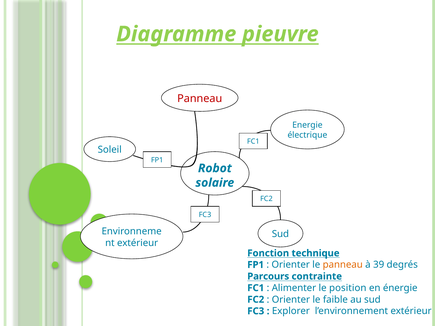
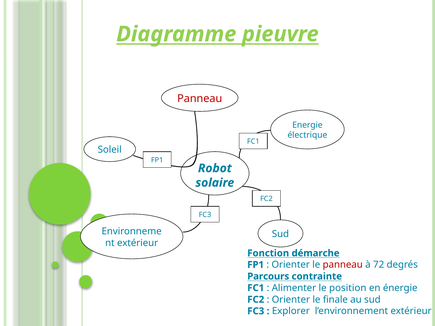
technique: technique -> démarche (316, 253)
panneau colour: orange -> red (343, 265)
39: 39 -> 72 (379, 265)
faible: faible -> finale (335, 300)
